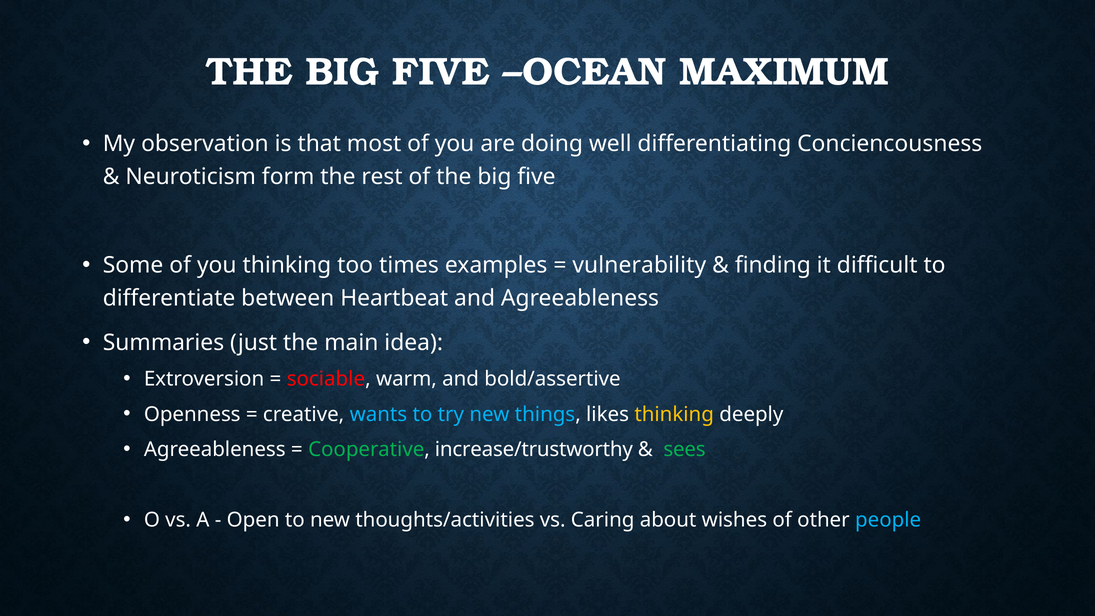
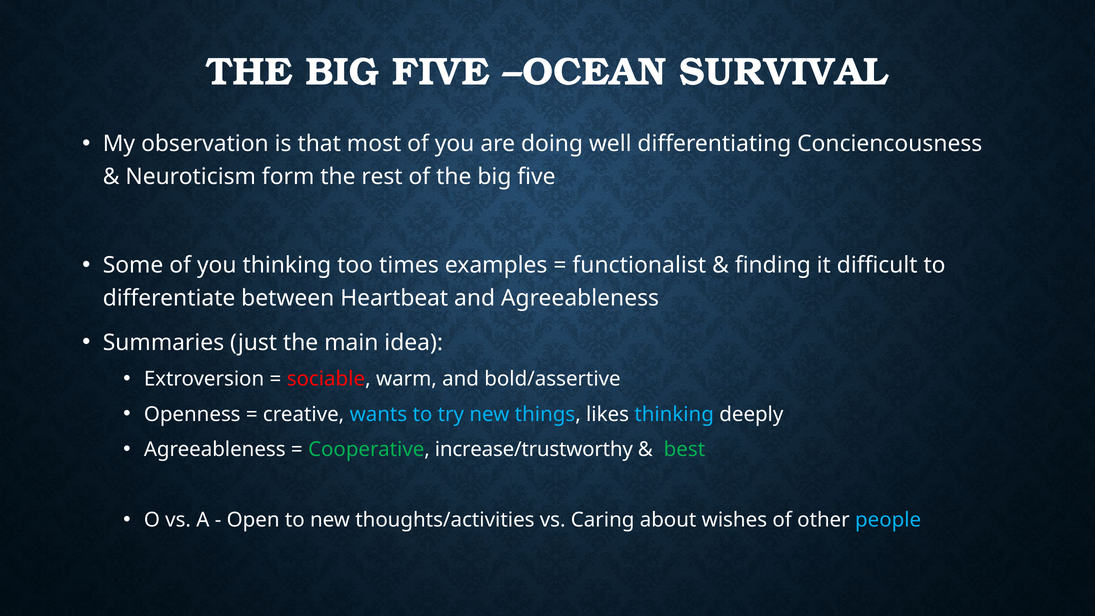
MAXIMUM: MAXIMUM -> SURVIVAL (784, 72)
vulnerability: vulnerability -> functionalist (639, 265)
thinking colour: yellow -> light blue (674, 414)
sees: sees -> best (684, 449)
